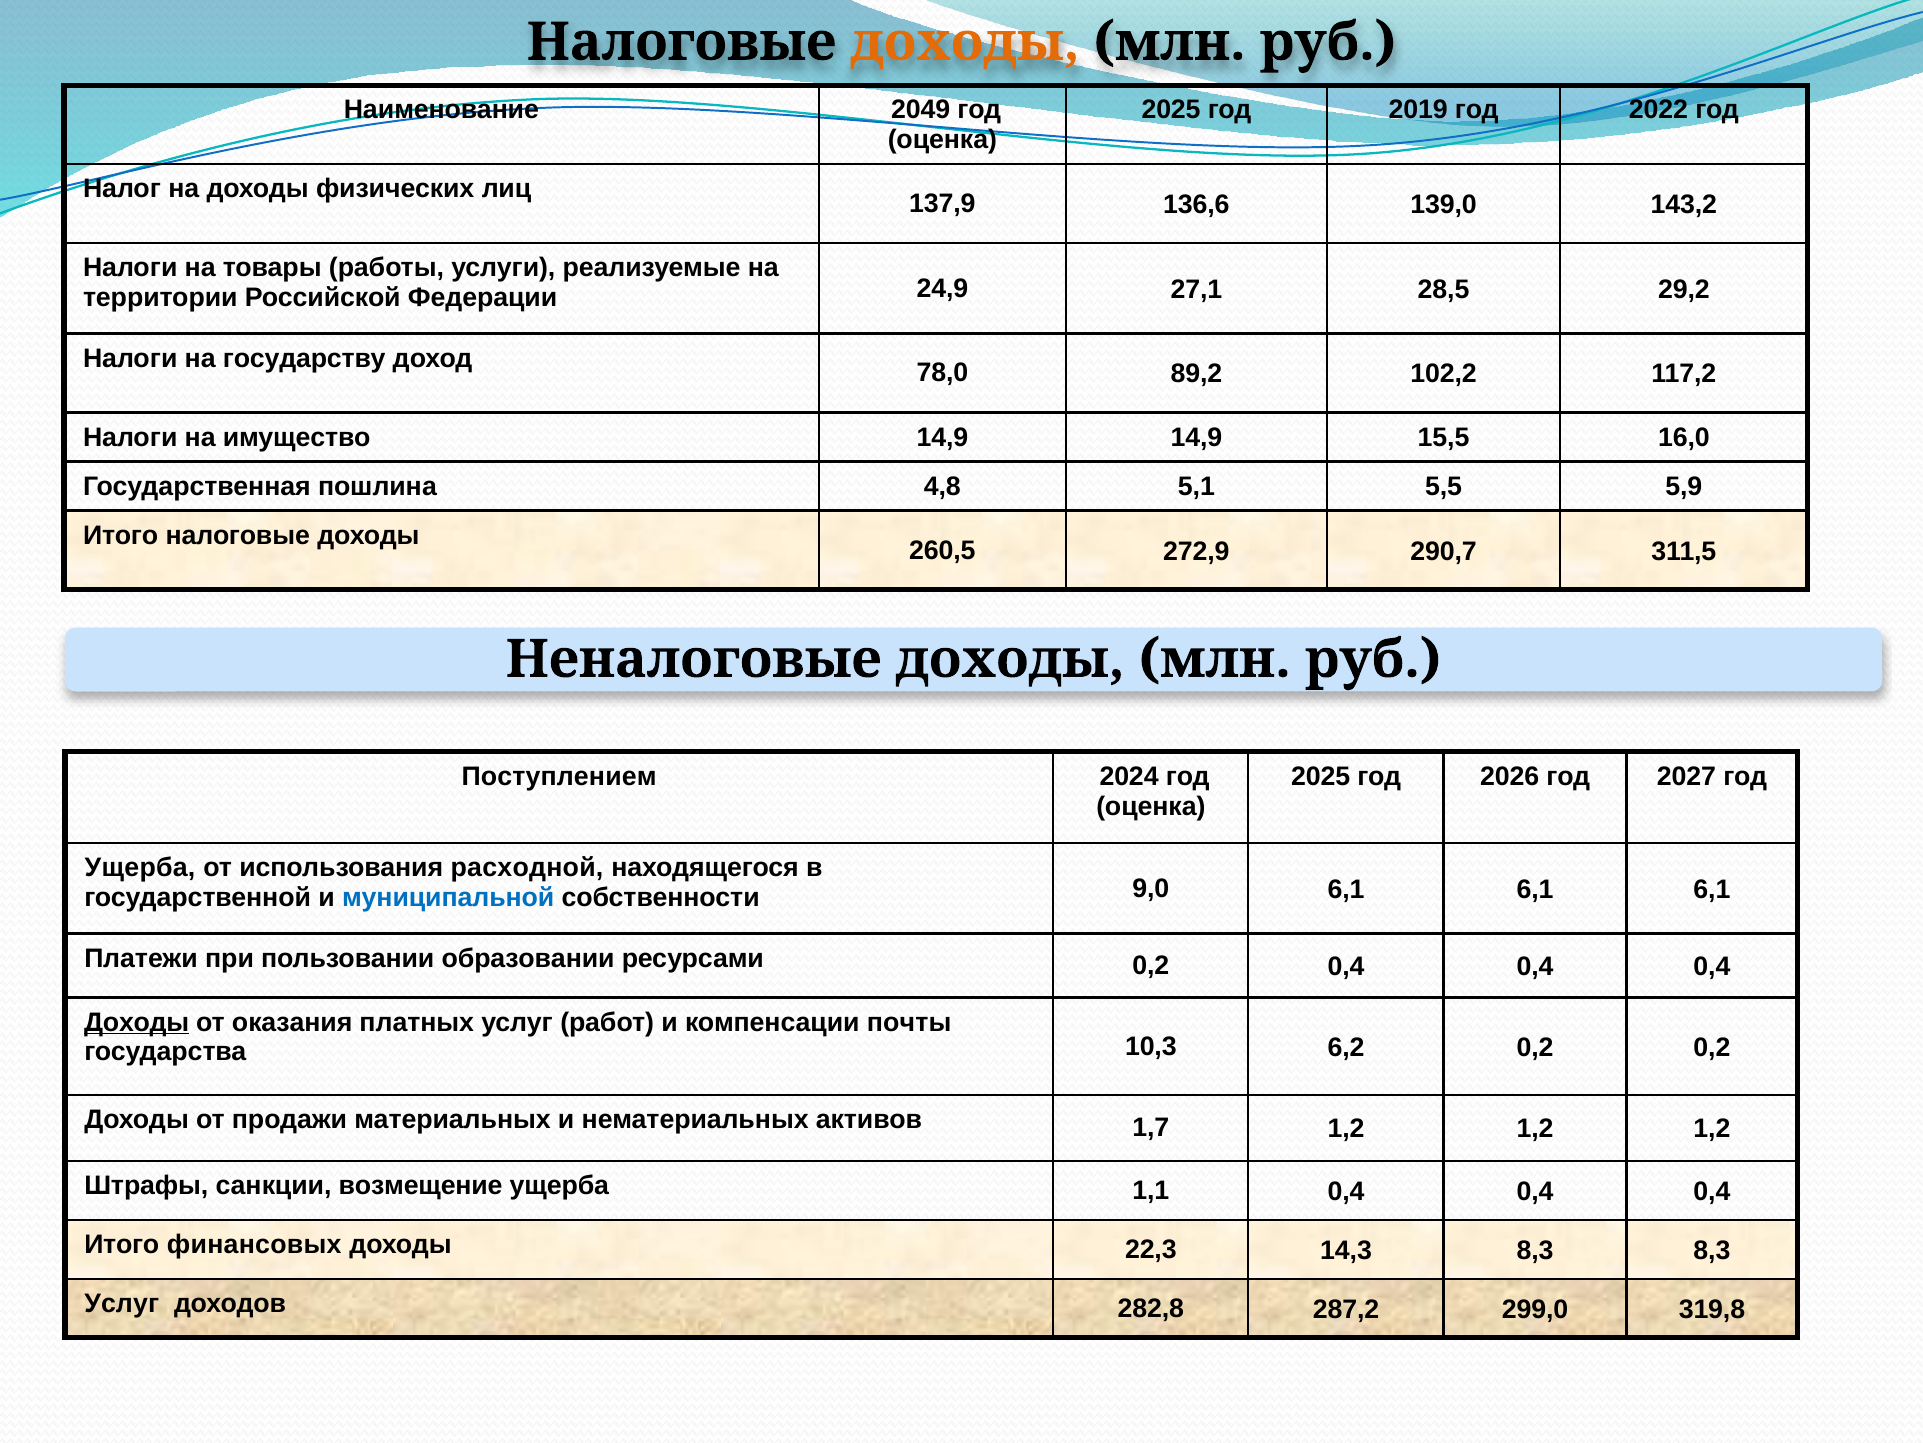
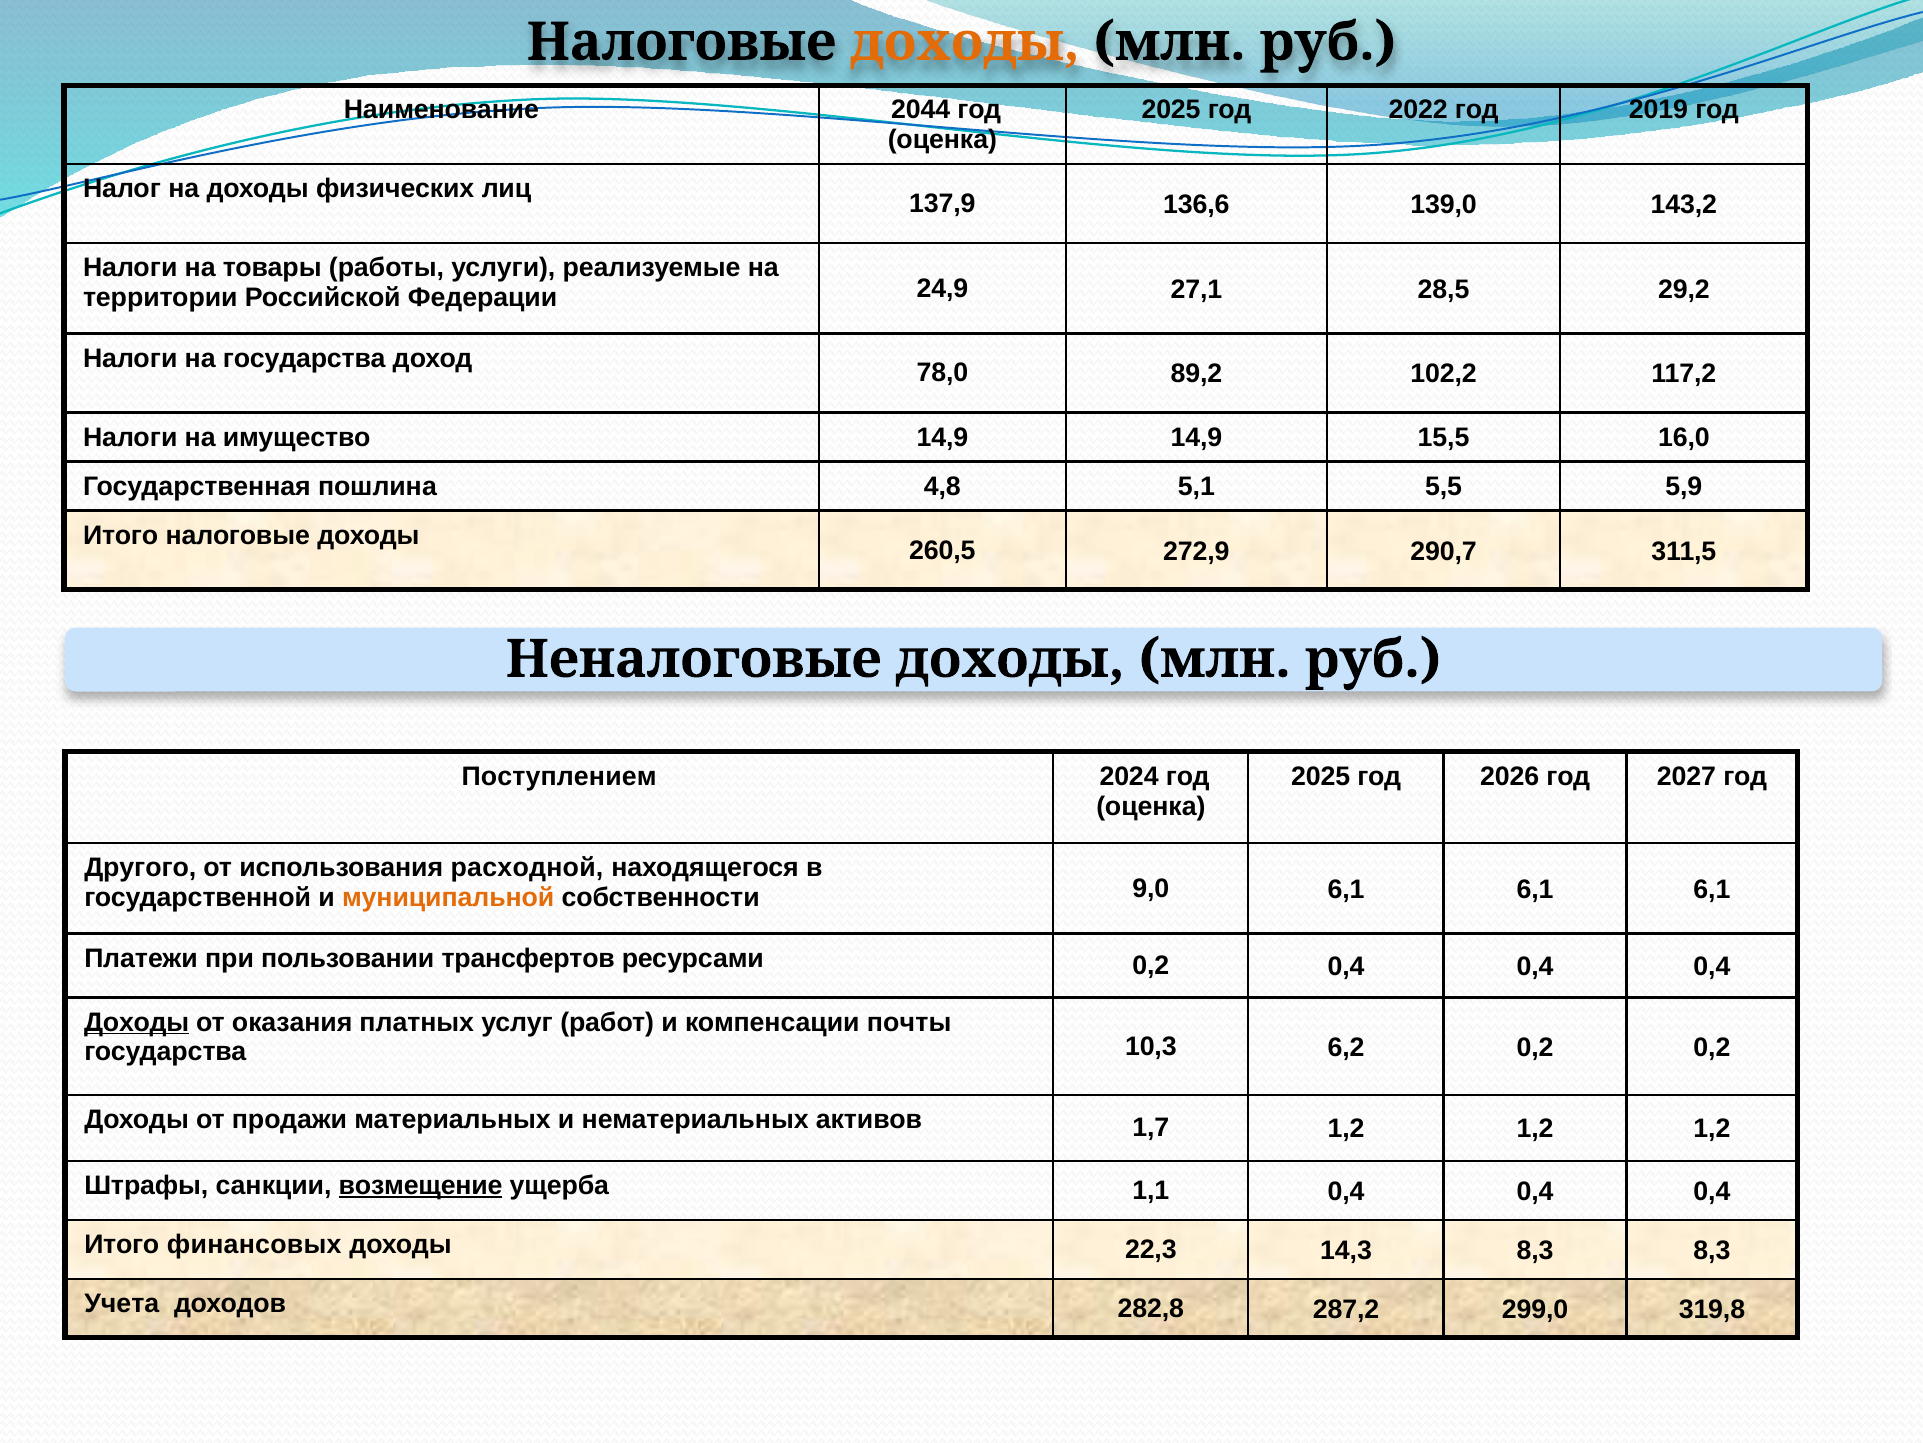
2049: 2049 -> 2044 (921, 110)
2019: 2019 -> 2022 (1418, 110)
2022: 2022 -> 2019 (1658, 110)
на государству: государству -> государства (304, 358)
Ущерба: Ущерба -> Другого (140, 867)
муниципальной colour: blue -> orange (448, 897)
образовании: образовании -> трансфертов (528, 958)
возмещение underline: none -> present (421, 1185)
Услуг: Услуг -> Учета (122, 1303)
